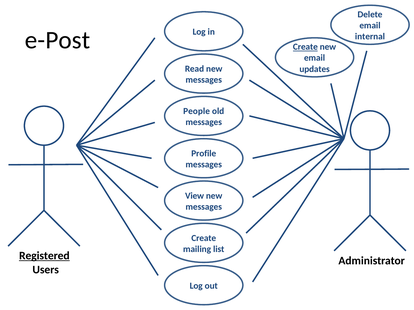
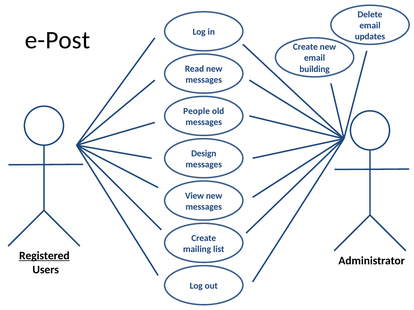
internal: internal -> updates (370, 36)
Create underline: present -> none (305, 47)
updates: updates -> building (315, 69)
Profile: Profile -> Design (204, 154)
